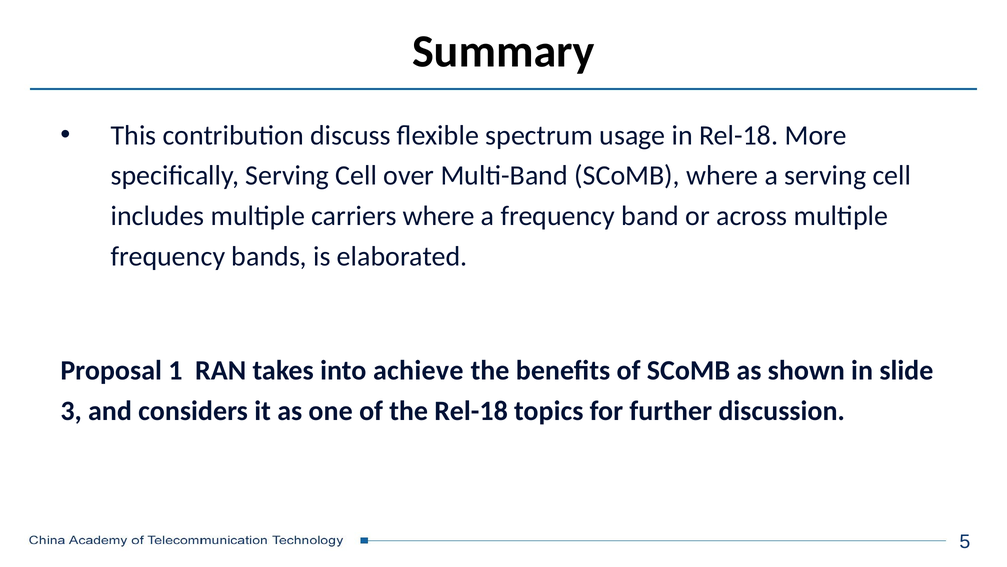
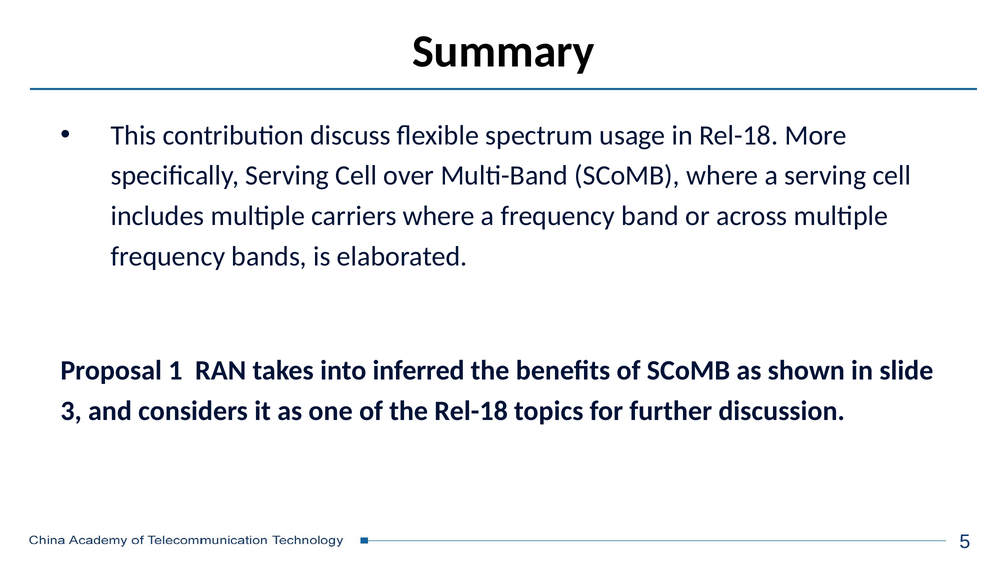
achieve: achieve -> inferred (419, 370)
